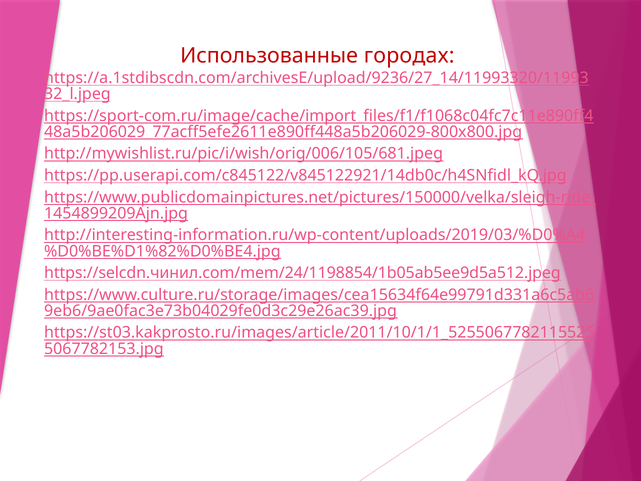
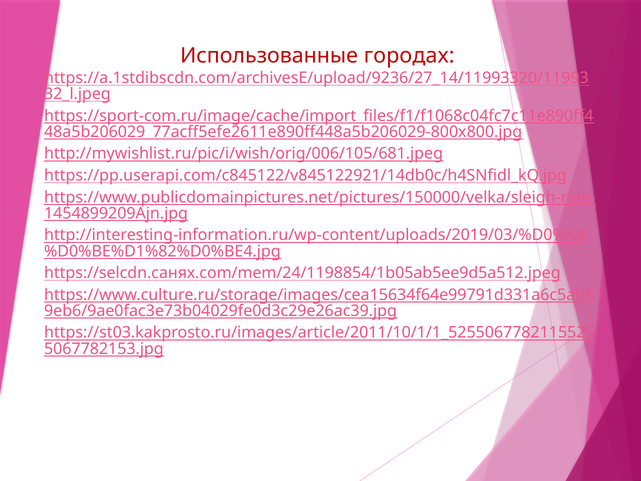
https://selcdn.чинил.com/mem/24/1198854/1b05ab5ee9d5a512.jpeg: https://selcdn.чинил.com/mem/24/1198854/1b05ab5ee9d5a512.jpeg -> https://selcdn.санях.com/mem/24/1198854/1b05ab5ee9d5a512.jpeg (302, 273)
